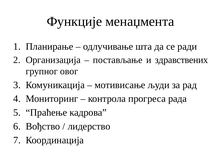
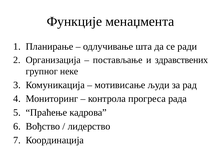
овог: овог -> неке (69, 71)
